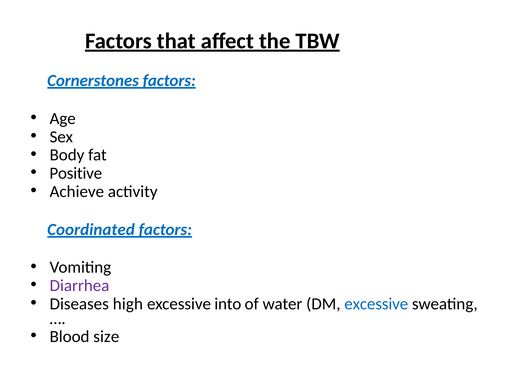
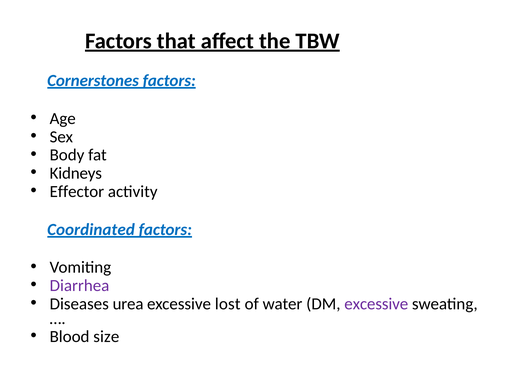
Positive: Positive -> Kidneys (76, 174)
Achieve: Achieve -> Effector (77, 192)
high: high -> urea (128, 304)
into: into -> lost (228, 304)
excessive colour: blue -> purple (376, 304)
